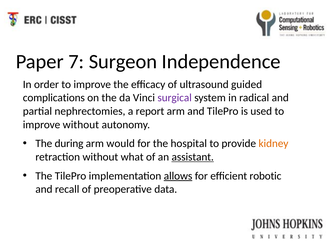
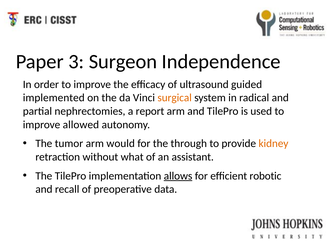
7: 7 -> 3 (76, 62)
complications: complications -> implemented (54, 98)
surgical colour: purple -> orange (175, 98)
improve without: without -> allowed (81, 125)
during: during -> tumor (69, 144)
hospital: hospital -> through (189, 144)
assistant underline: present -> none (193, 157)
